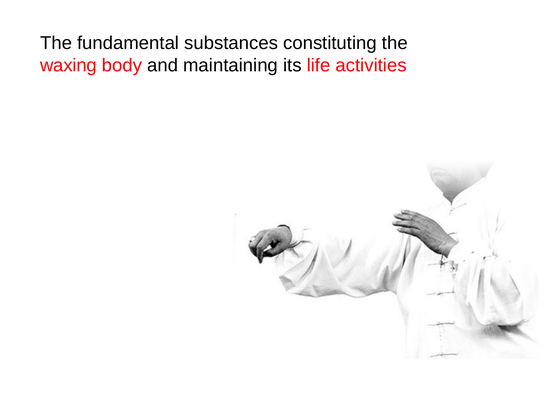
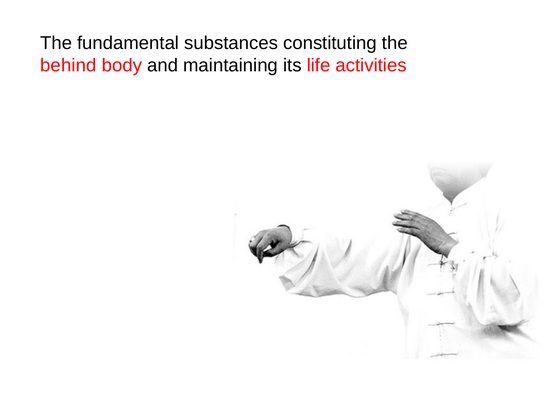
waxing: waxing -> behind (68, 65)
